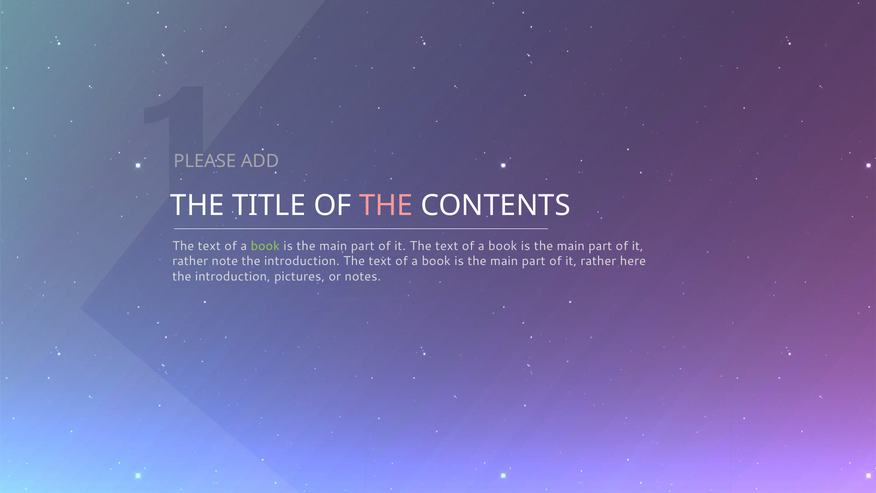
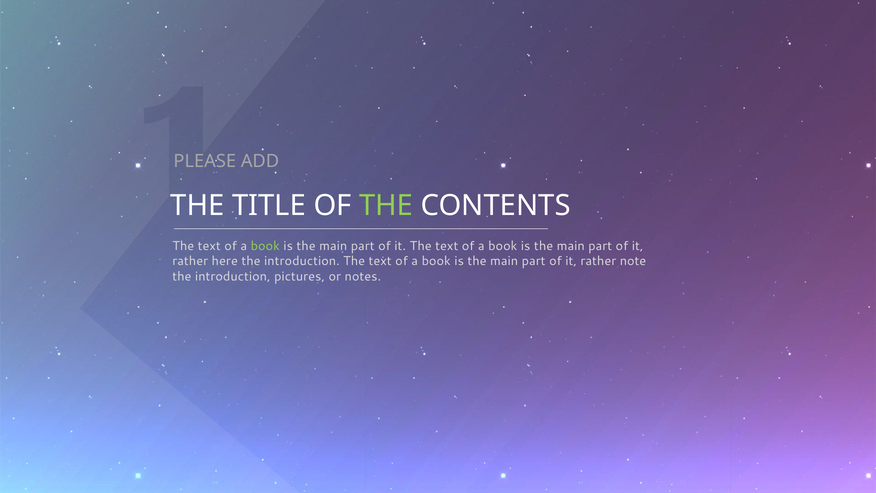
THE colour: pink -> light green (386, 205)
note: note -> here (225, 261)
here: here -> note (633, 261)
